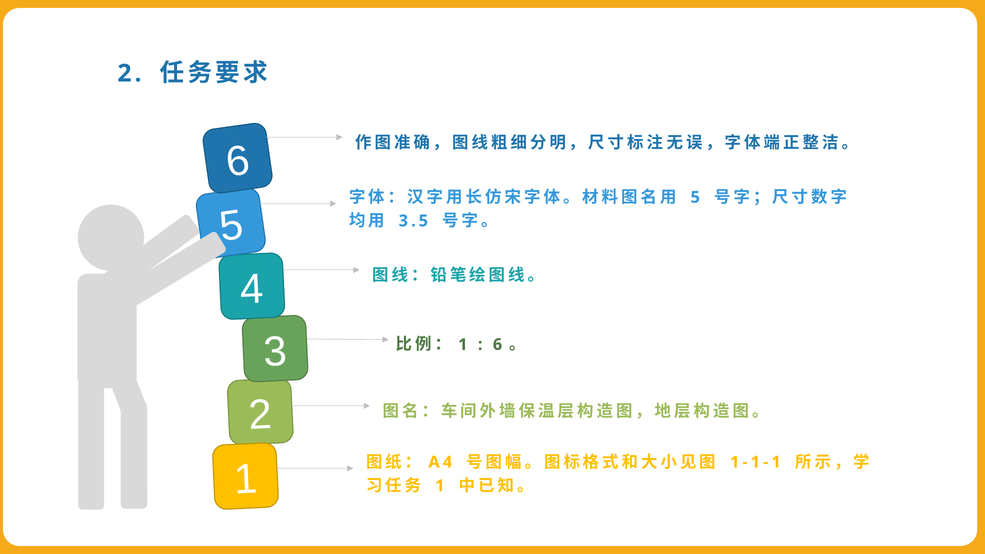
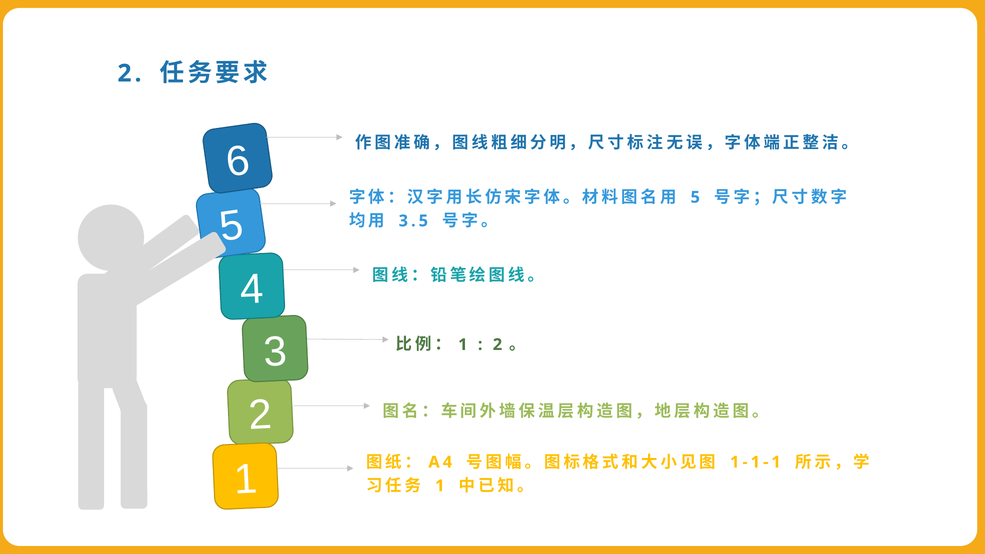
6: 6 -> 2 (498, 345)
